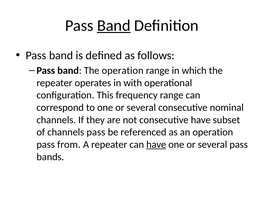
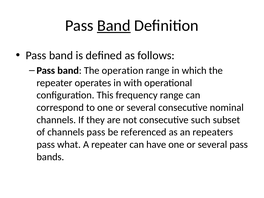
consecutive have: have -> such (201, 120)
an operation: operation -> repeaters (213, 132)
from: from -> what (69, 145)
have underline: present -> none (156, 145)
